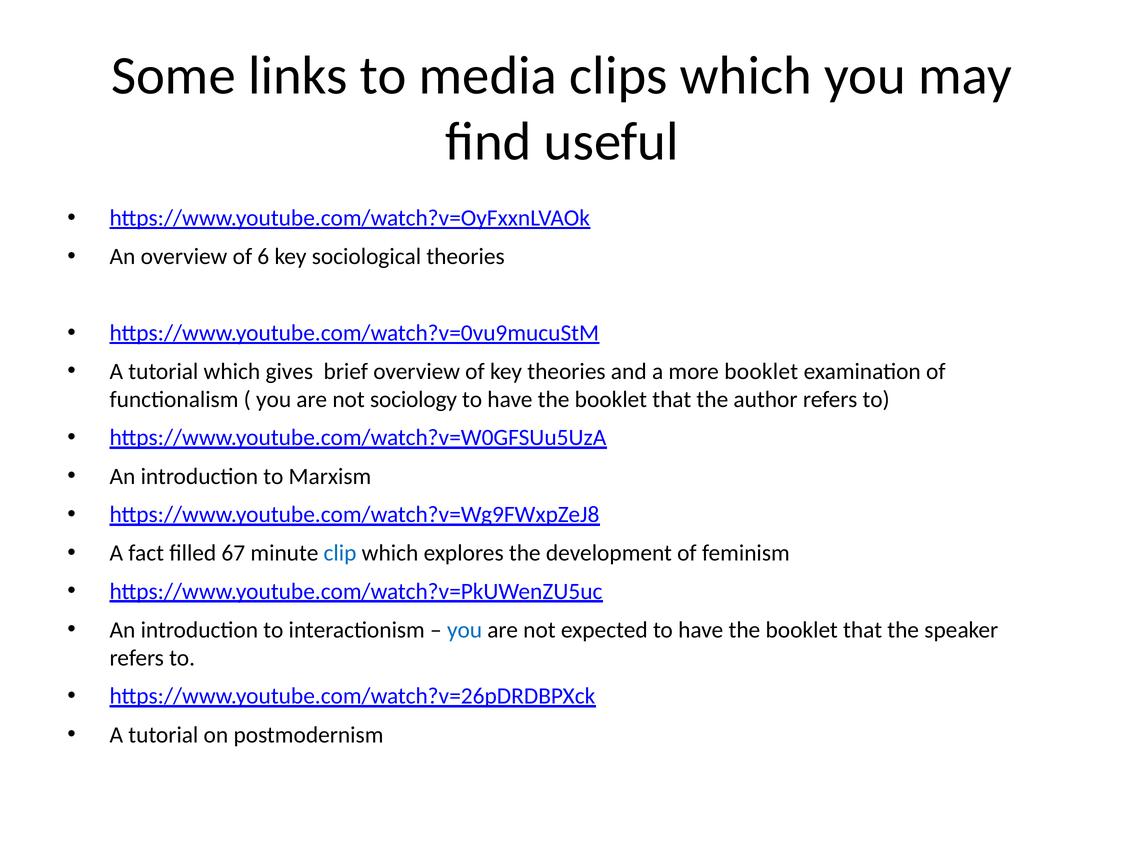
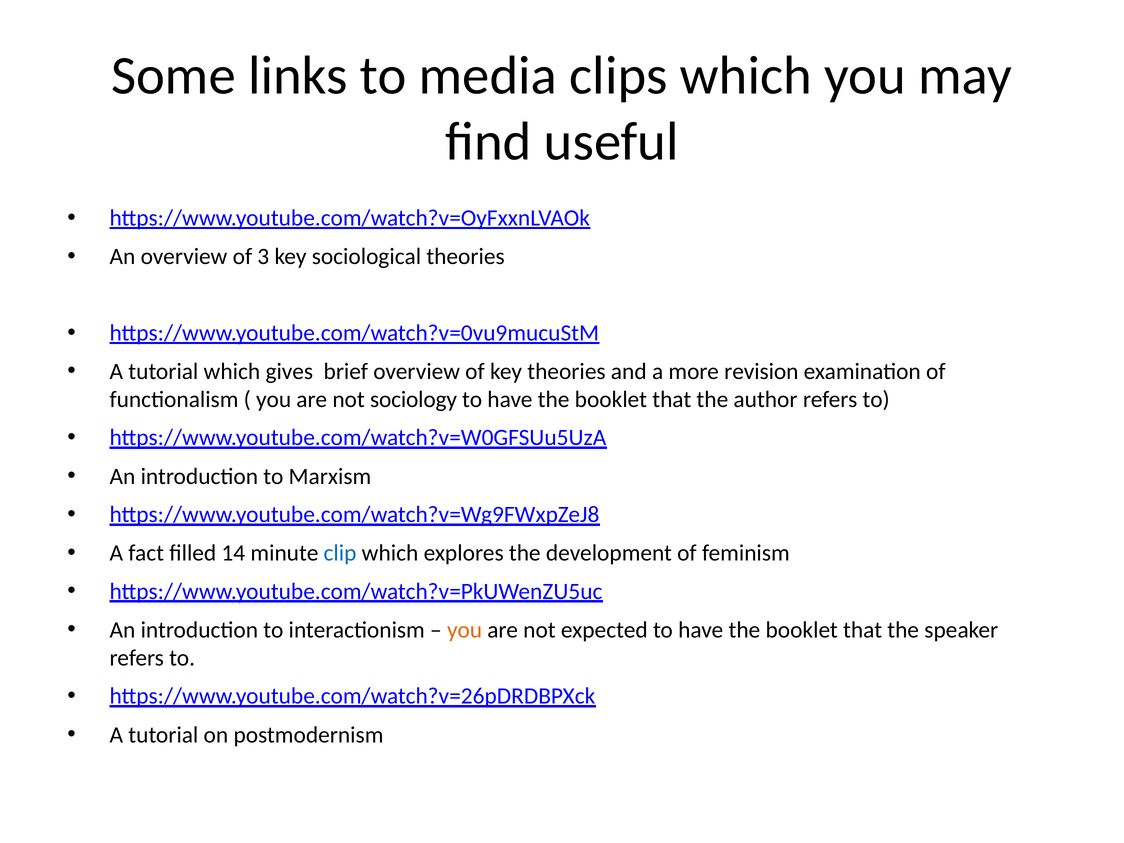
6: 6 -> 3 (263, 257)
more booklet: booklet -> revision (761, 372)
67: 67 -> 14 (233, 553)
you colour: blue -> orange (465, 630)
